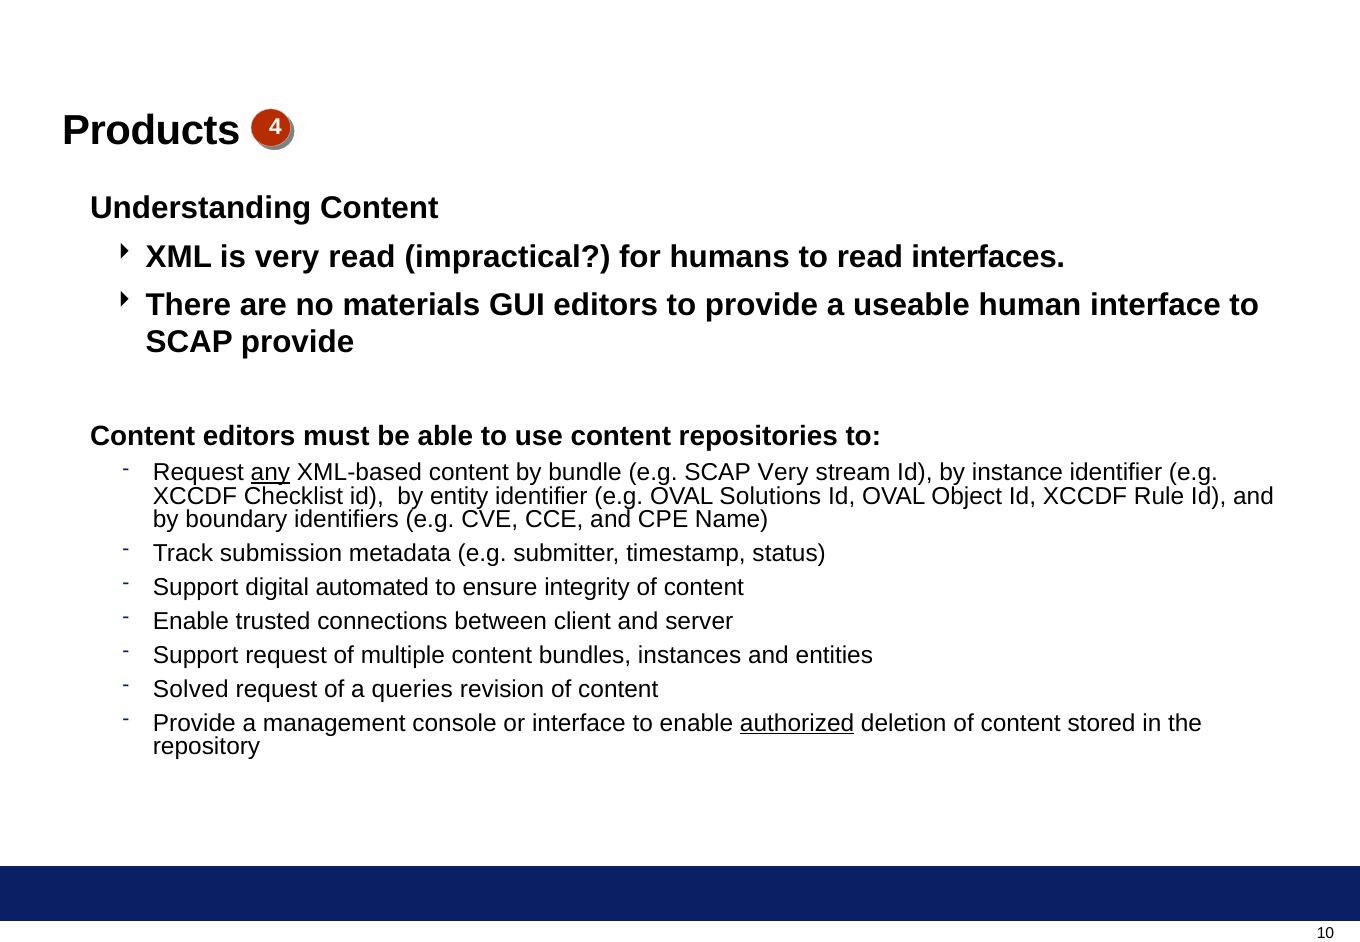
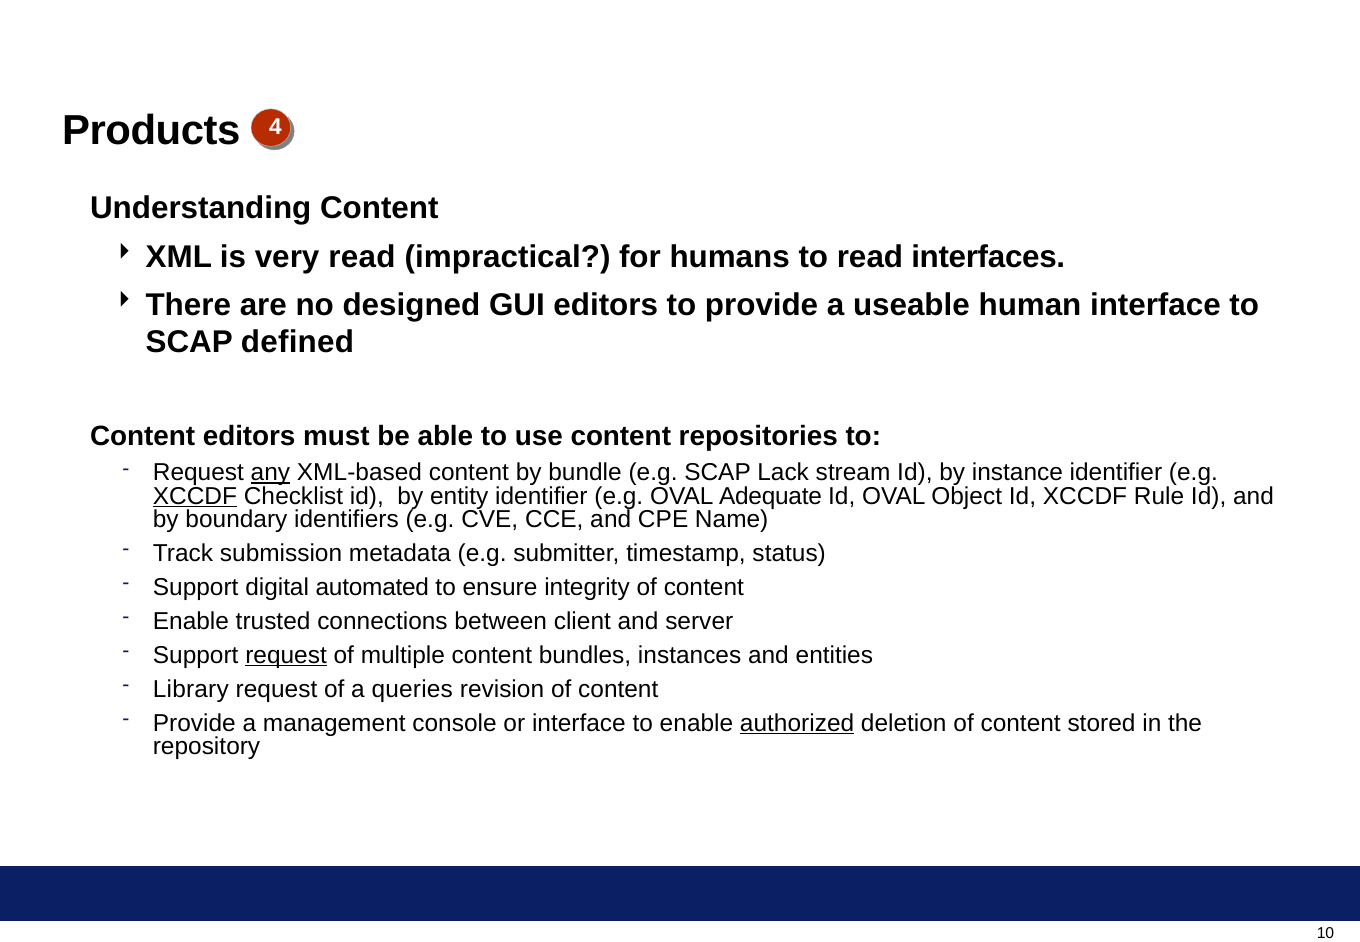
materials: materials -> designed (411, 305)
SCAP provide: provide -> defined (297, 342)
SCAP Very: Very -> Lack (783, 472)
XCCDF underline: none -> present (195, 496)
Solutions: Solutions -> Adequate (771, 496)
request underline: none -> present (286, 655)
Solved: Solved -> Library (191, 689)
